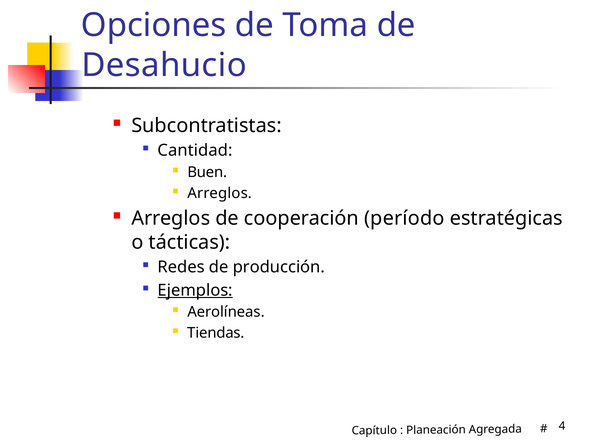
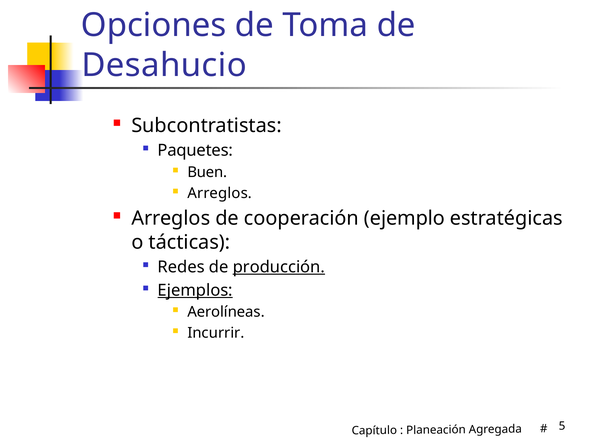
Cantidad: Cantidad -> Paquetes (195, 151)
período: período -> ejemplo (404, 218)
producción underline: none -> present (279, 267)
Tiendas: Tiendas -> Incurrir (216, 333)
4: 4 -> 5 (562, 426)
